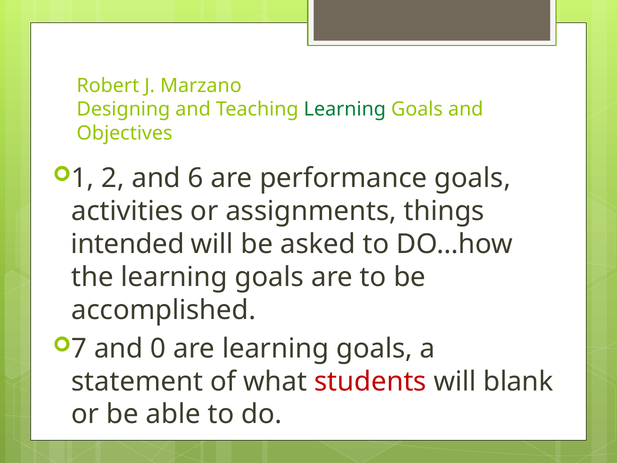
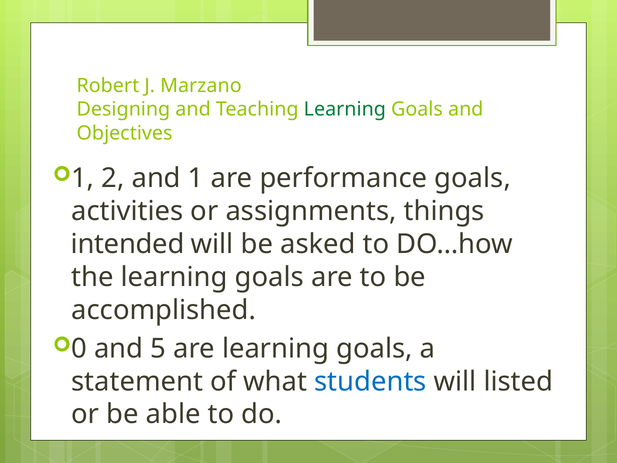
and 6: 6 -> 1 (196, 178)
7: 7 -> 0 (79, 348)
0: 0 -> 5 (158, 348)
students colour: red -> blue (370, 381)
blank: blank -> listed (518, 381)
